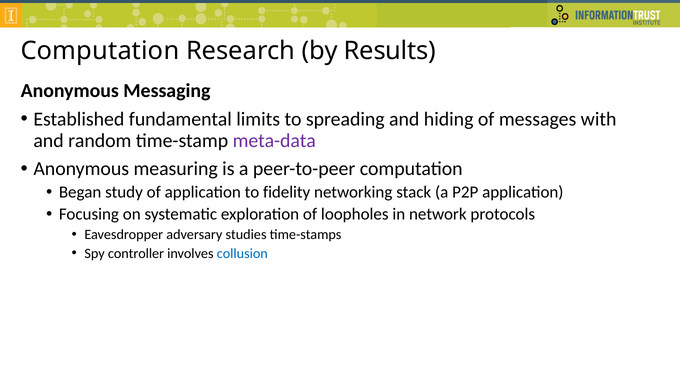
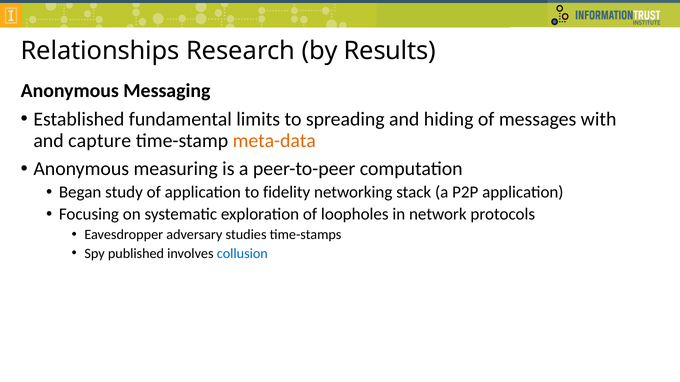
Computation: Computation -> Relationships (100, 51)
random: random -> capture (100, 141)
meta-data colour: purple -> orange (274, 141)
controller: controller -> published (136, 254)
